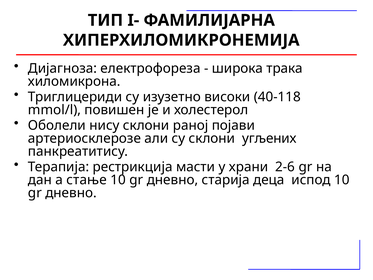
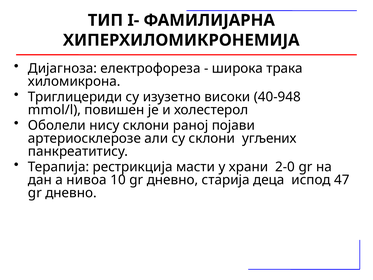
40-118: 40-118 -> 40-948 (277, 97)
2-6: 2-6 -> 2-0 (285, 167)
стање: стање -> нивоа (87, 180)
испод 10: 10 -> 47 (342, 180)
